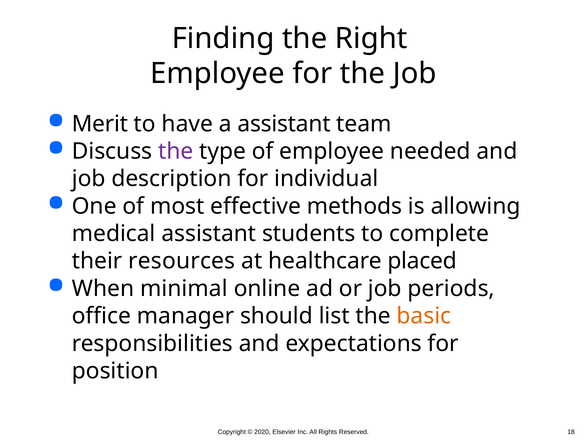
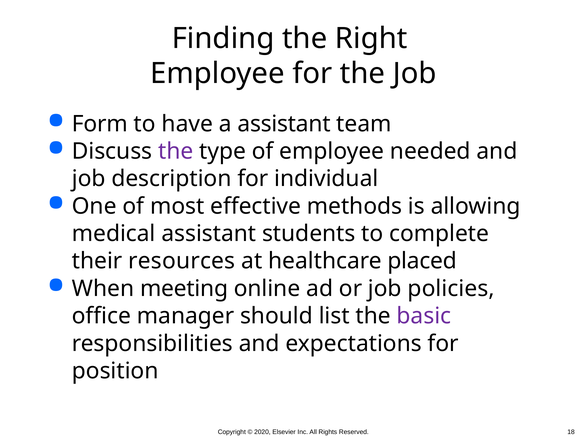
Merit: Merit -> Form (100, 124)
minimal: minimal -> meeting (184, 288)
periods: periods -> policies (451, 288)
basic colour: orange -> purple (424, 315)
